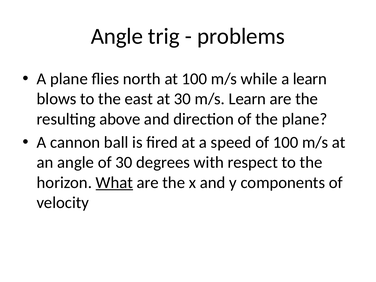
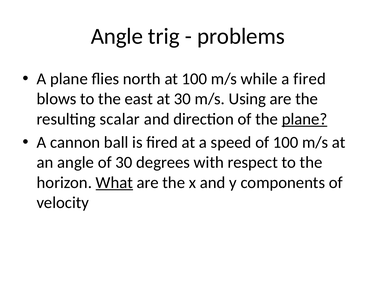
a learn: learn -> fired (310, 79)
m/s Learn: Learn -> Using (247, 99)
above: above -> scalar (120, 119)
plane underline: none -> present (305, 119)
